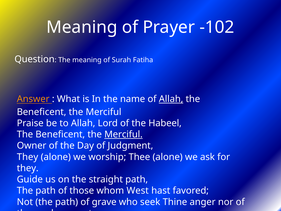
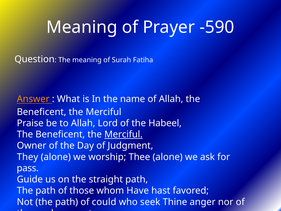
-102: -102 -> -590 (217, 27)
Allah underline: present -> none (171, 99)
they: they -> pass (28, 168)
West: West -> Have (138, 190)
grave: grave -> could (104, 202)
